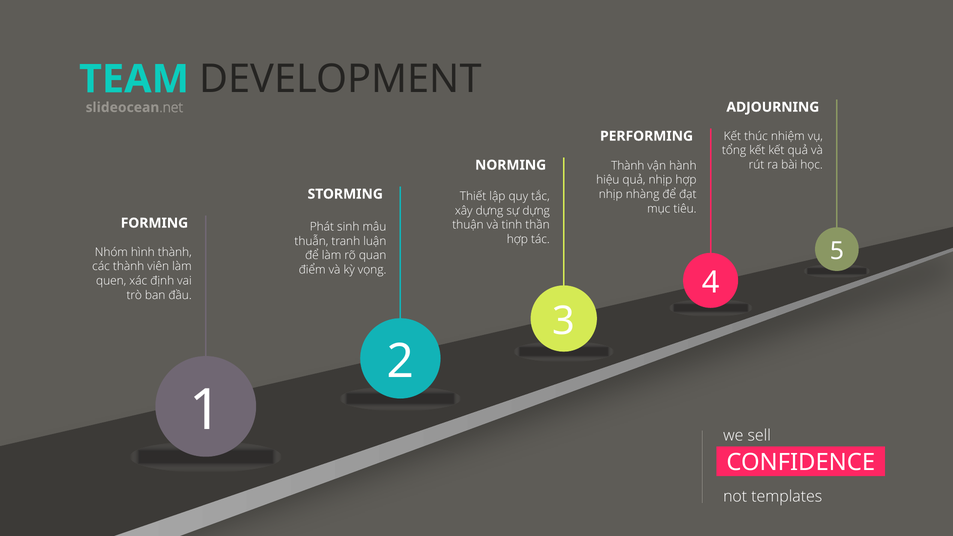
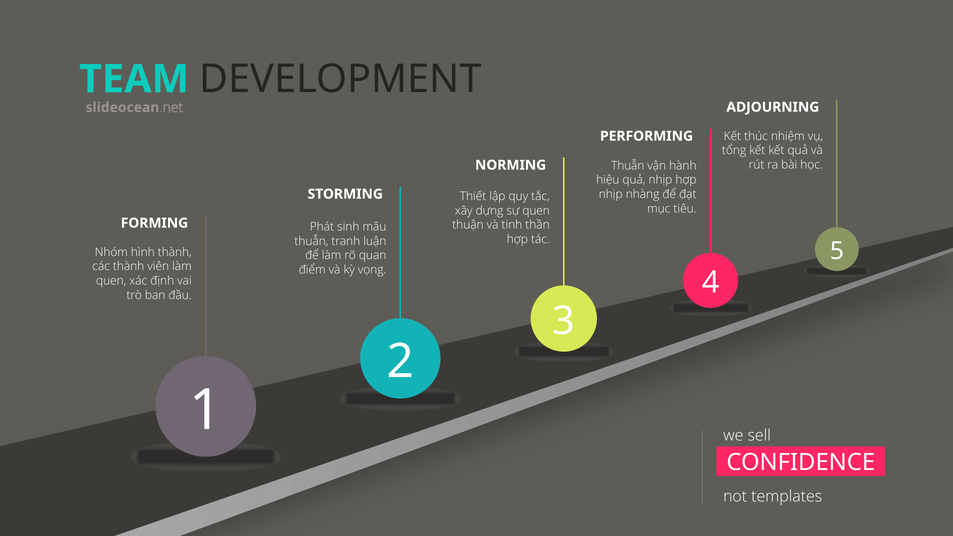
NORMING Thành: Thành -> Thuẫn (628, 166)
sự dựng: dựng -> quen (536, 211)
